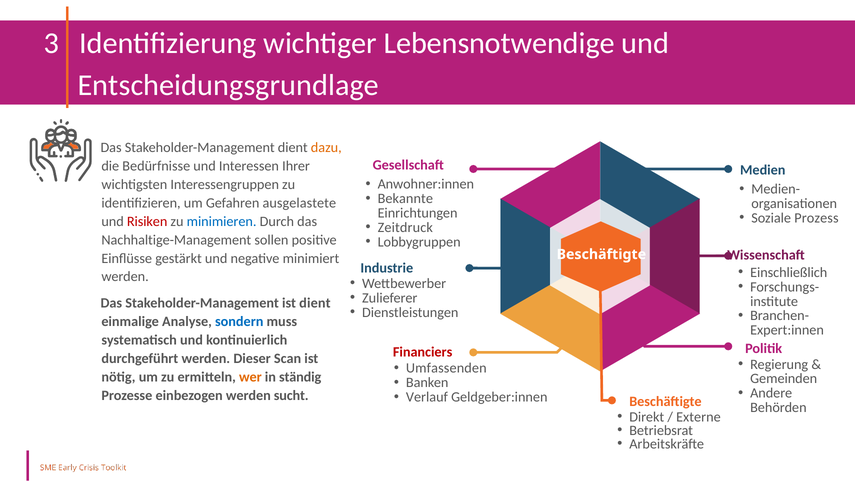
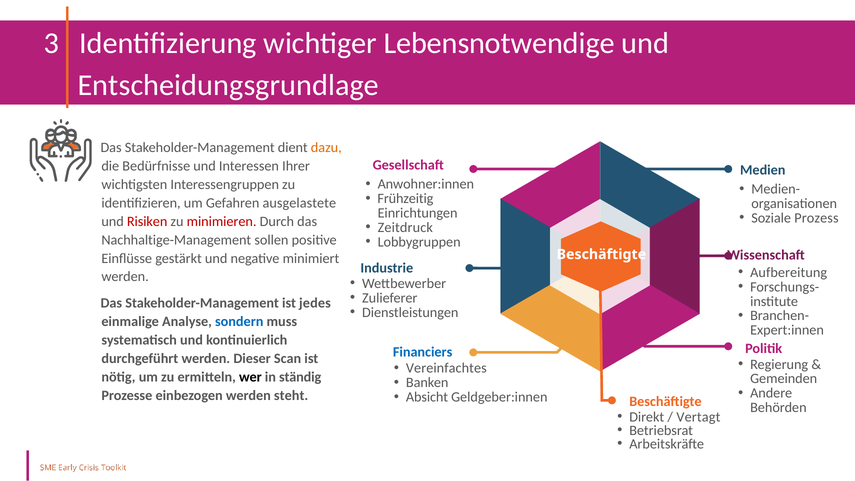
Bekannte: Bekannte -> Frühzeitig (405, 199)
minimieren colour: blue -> red (222, 221)
Einschließlich: Einschließlich -> Aufbereitung (789, 272)
ist dient: dient -> jedes (315, 303)
Financiers colour: red -> blue (423, 352)
Umfassenden: Umfassenden -> Vereinfachtes (446, 368)
wer colour: orange -> black (250, 377)
sucht: sucht -> steht (291, 395)
Verlauf: Verlauf -> Absicht (427, 397)
Externe: Externe -> Vertagt (698, 417)
